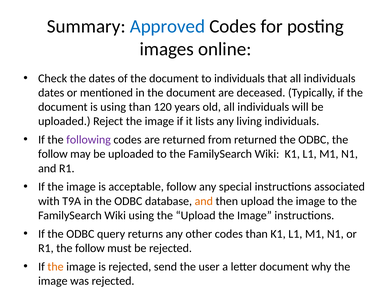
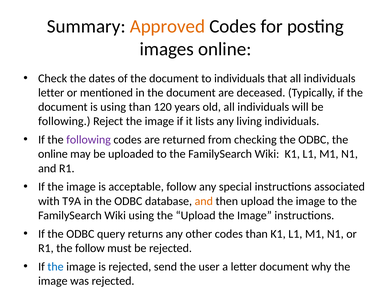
Approved colour: blue -> orange (167, 26)
dates: dates -> letter (51, 93)
uploaded: uploaded -> following (64, 121)
from returned: returned -> checking (255, 140)
follow: follow -> online (53, 154)
the colour: orange -> blue (56, 267)
